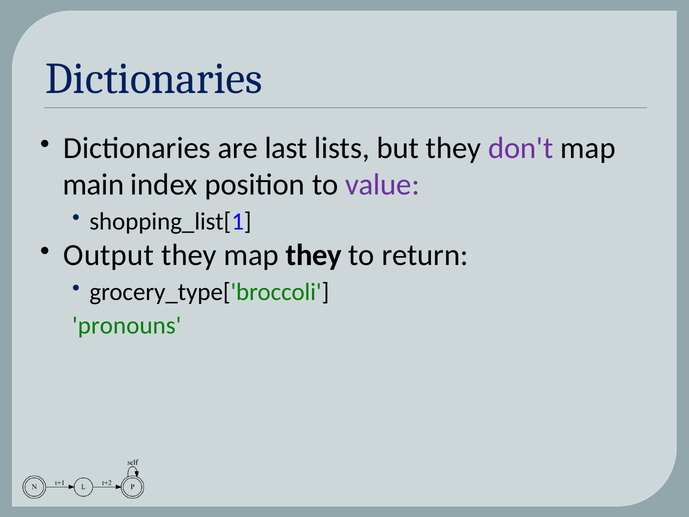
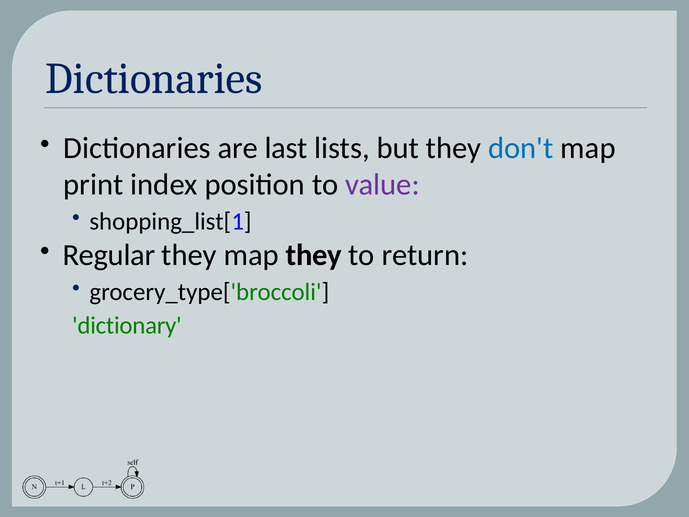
don't colour: purple -> blue (521, 148)
main: main -> print (93, 185)
Output: Output -> Regular (109, 255)
pronouns: pronouns -> dictionary (127, 326)
